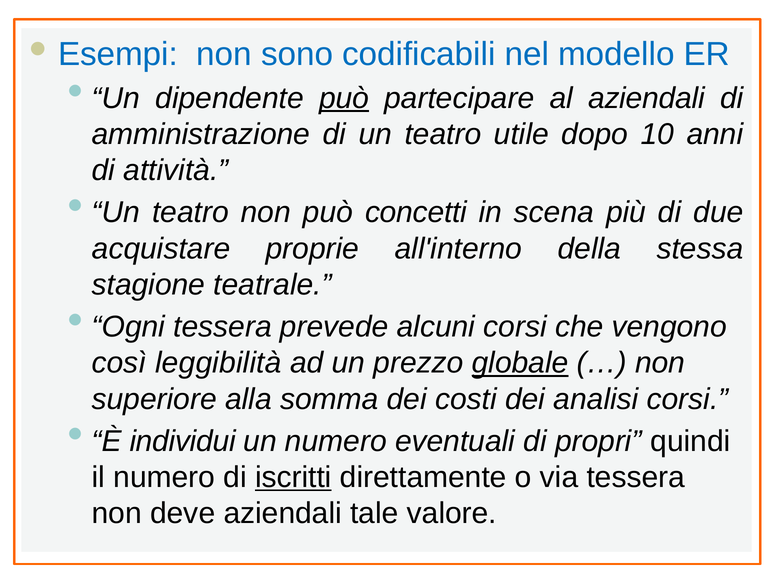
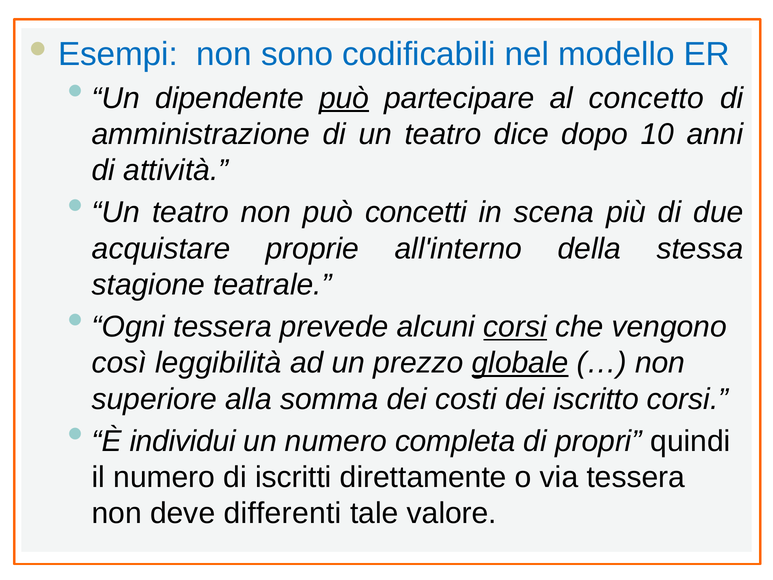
al aziendali: aziendali -> concetto (646, 98)
utile: utile -> dice (521, 134)
corsi underline: none -> present (515, 327)
analisi: analisi -> iscritto (596, 399)
eventuali: eventuali -> completa (455, 441)
iscritti underline: present -> none (293, 477)
deve aziendali: aziendali -> differenti (283, 513)
